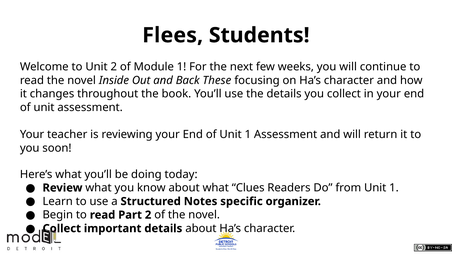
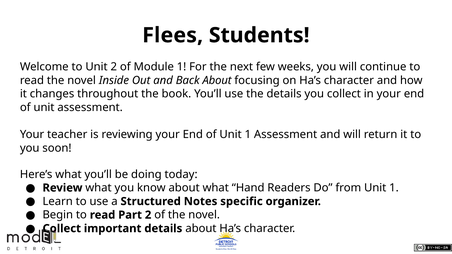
Back These: These -> About (217, 80)
Clues: Clues -> Hand (248, 188)
